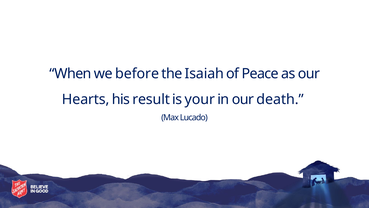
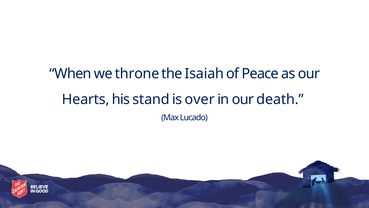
before: before -> throne (137, 74)
result: result -> stand (151, 99)
your: your -> over (200, 99)
